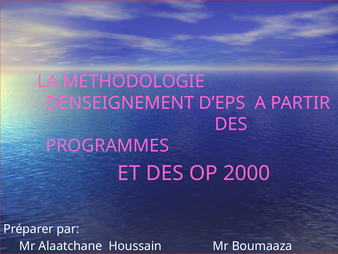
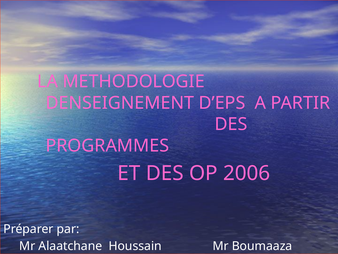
2000: 2000 -> 2006 (247, 173)
